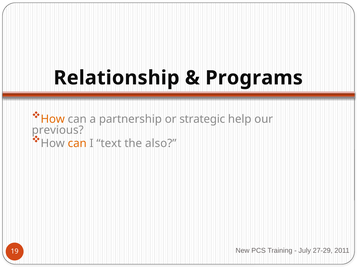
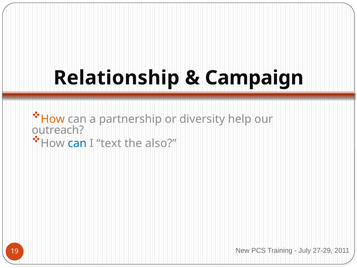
Programs: Programs -> Campaign (254, 78)
strategic: strategic -> diversity (202, 119)
previous: previous -> outreach (58, 130)
can colour: orange -> blue (77, 143)
